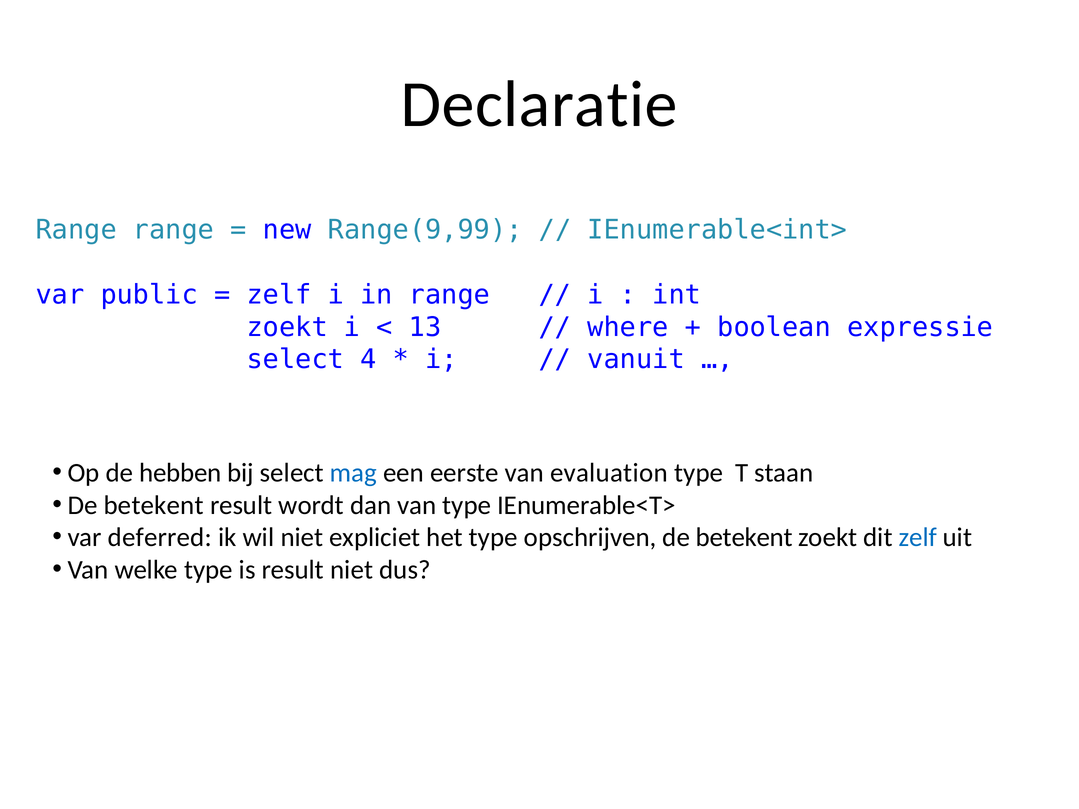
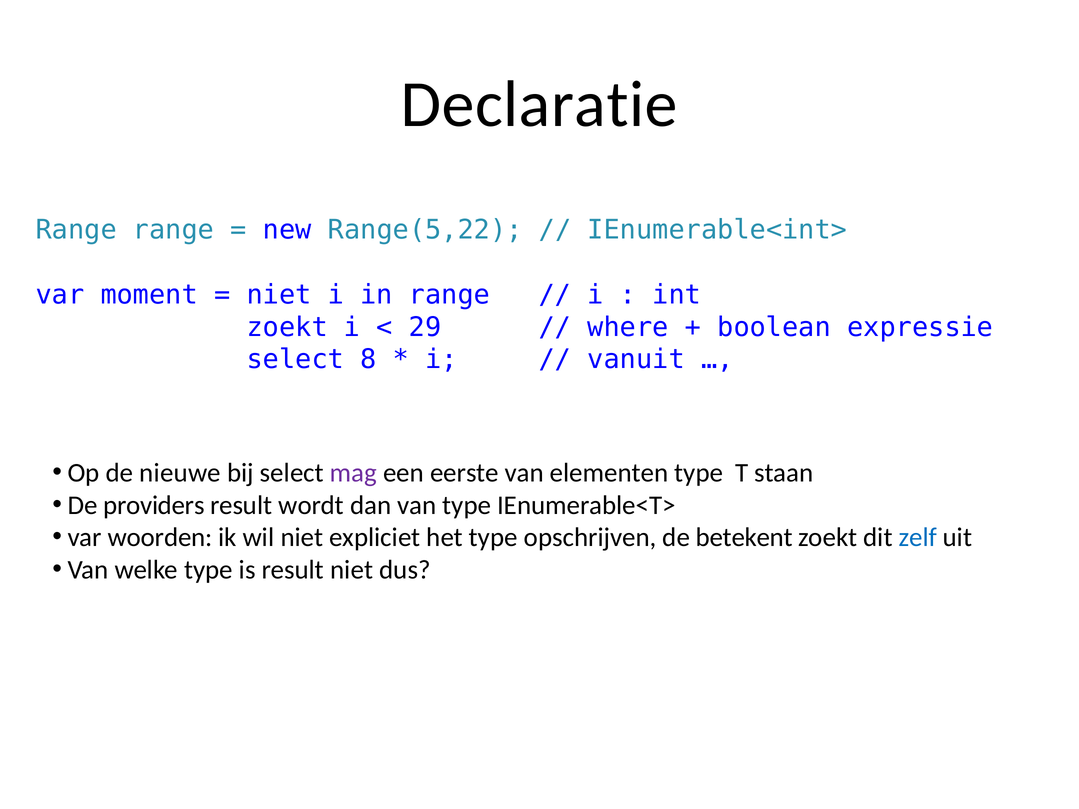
Range(9,99: Range(9,99 -> Range(5,22 (425, 230)
public: public -> moment (149, 295)
zelf: zelf -> niet (279, 295)
13: 13 -> 29 (425, 327)
4: 4 -> 8 (368, 360)
hebben: hebben -> nieuwe (180, 473)
mag colour: blue -> purple (353, 473)
evaluation: evaluation -> elementen (609, 473)
betekent: betekent -> providers (154, 505)
deferred: deferred -> woorden (160, 538)
